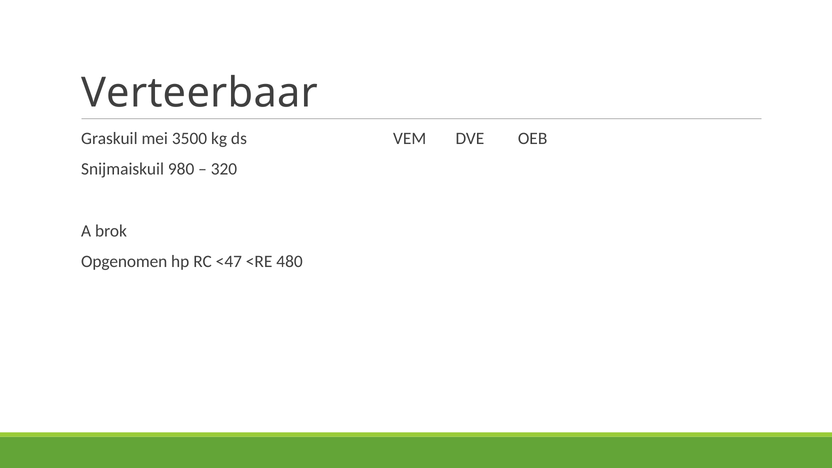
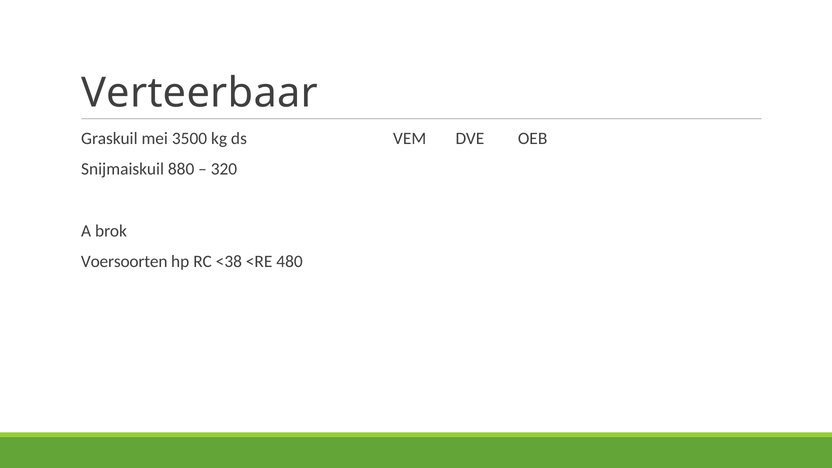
980: 980 -> 880 (181, 169)
Opgenomen: Opgenomen -> Voersoorten (124, 262)
<47: <47 -> <38 (229, 262)
